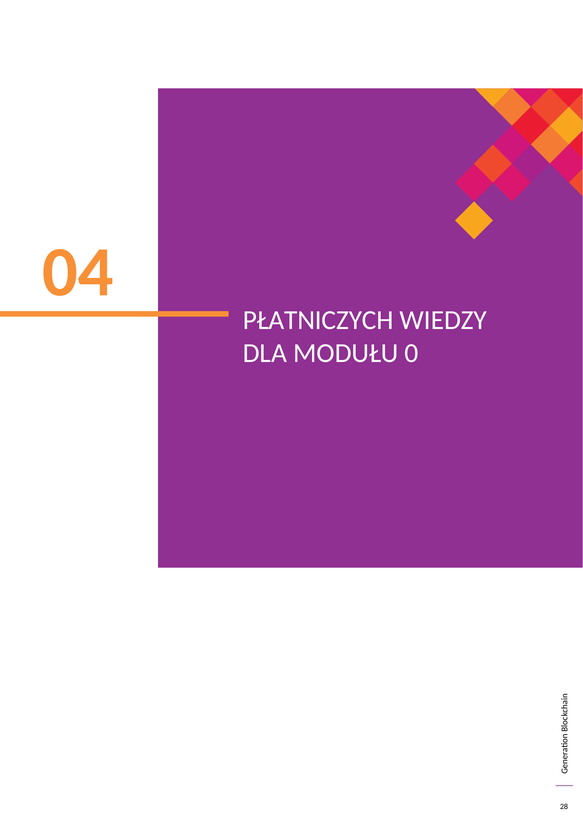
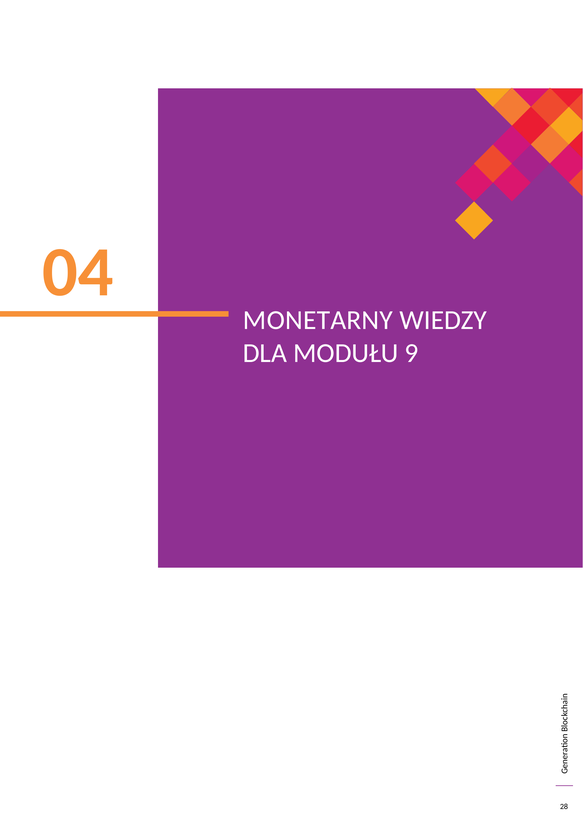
PŁATNICZYCH: PŁATNICZYCH -> MONETARNY (318, 320)
0: 0 -> 9 (412, 353)
